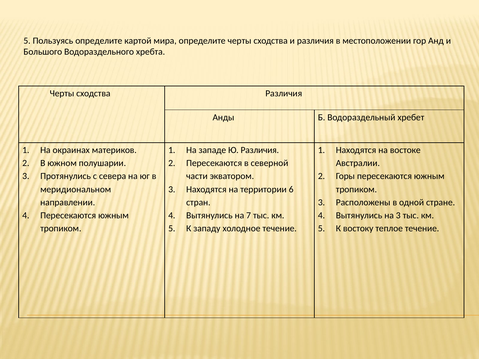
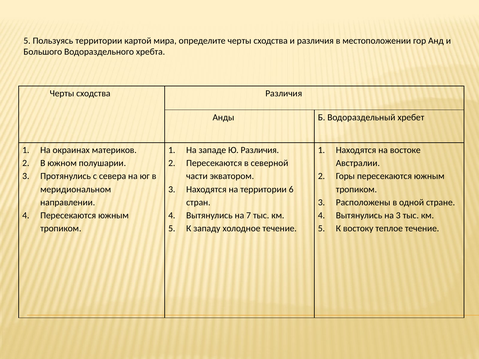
Пользуясь определите: определите -> территории (99, 41)
